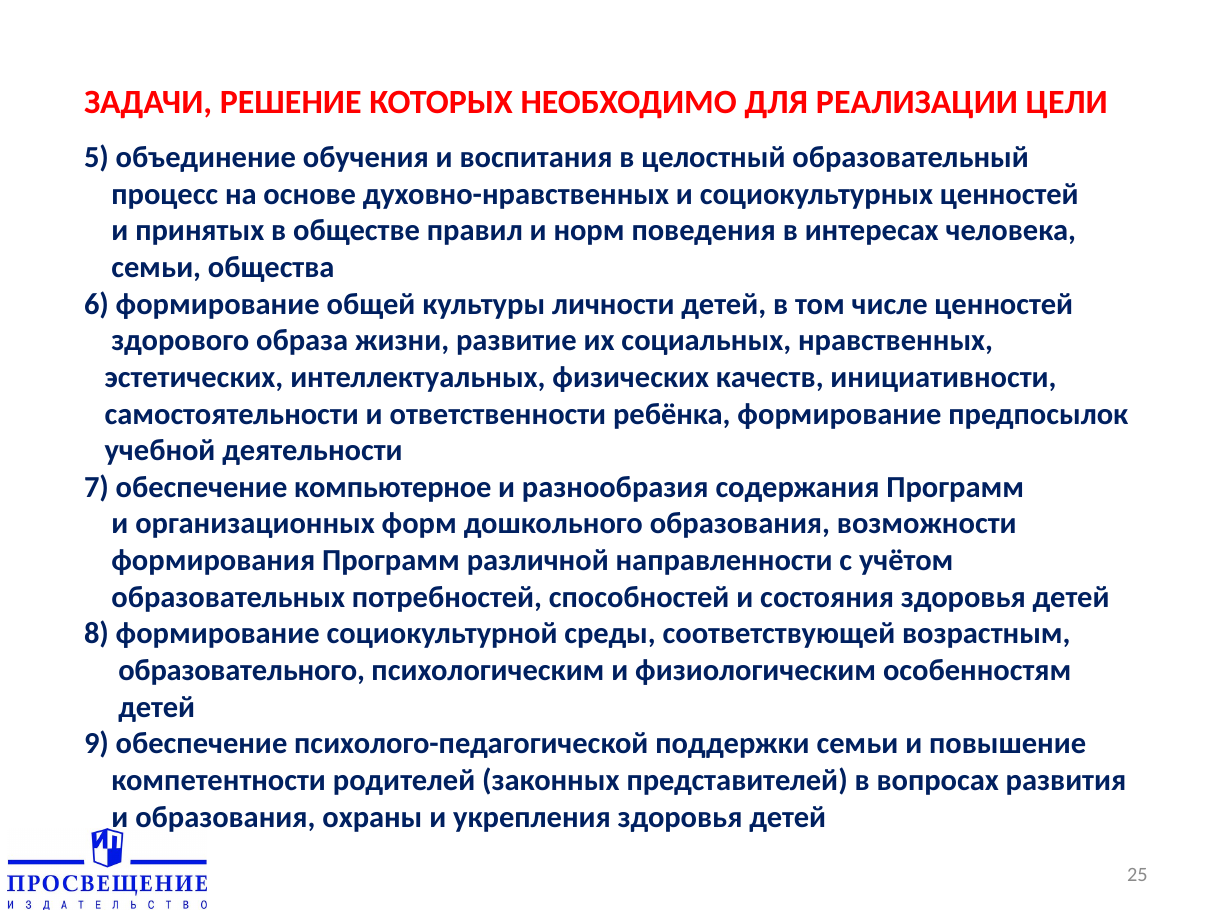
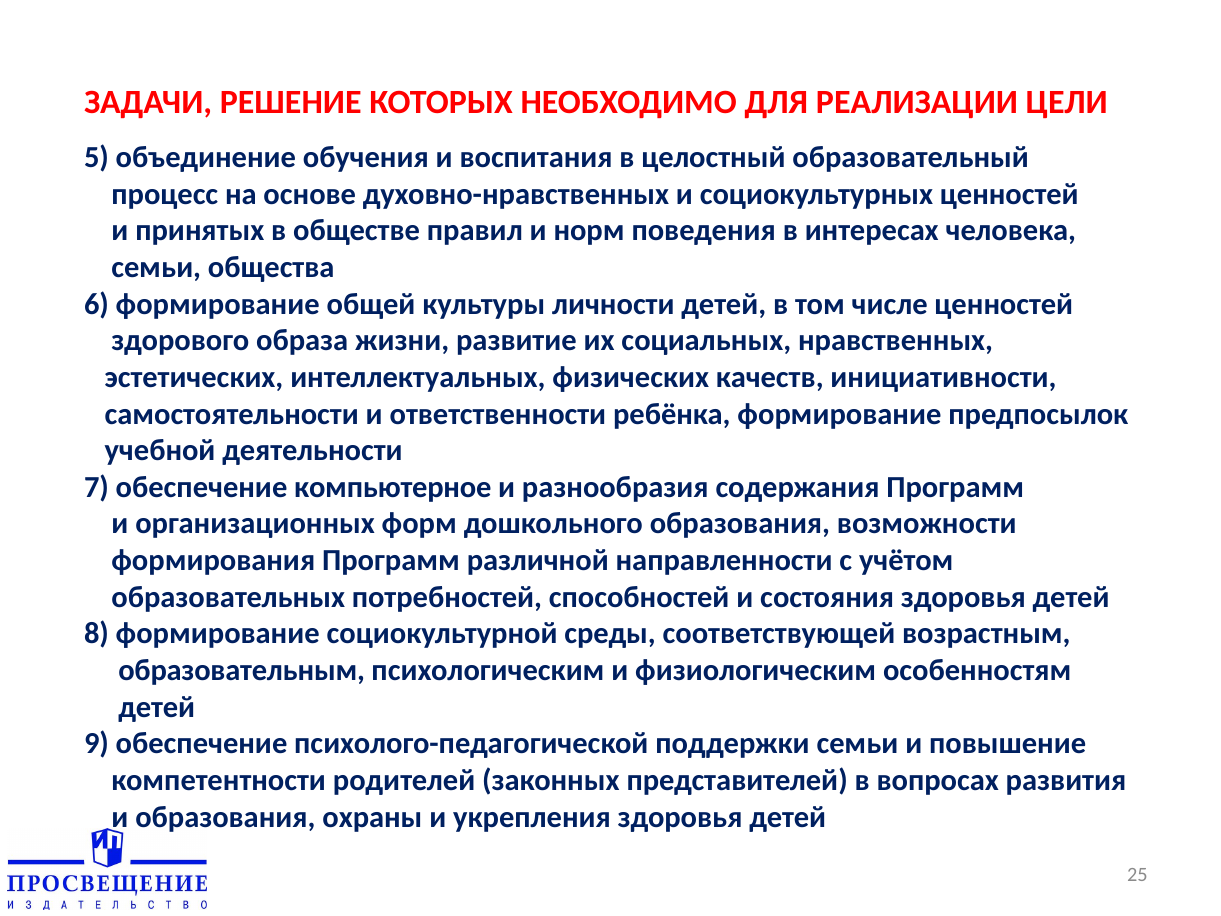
образовательного: образовательного -> образовательным (242, 670)
